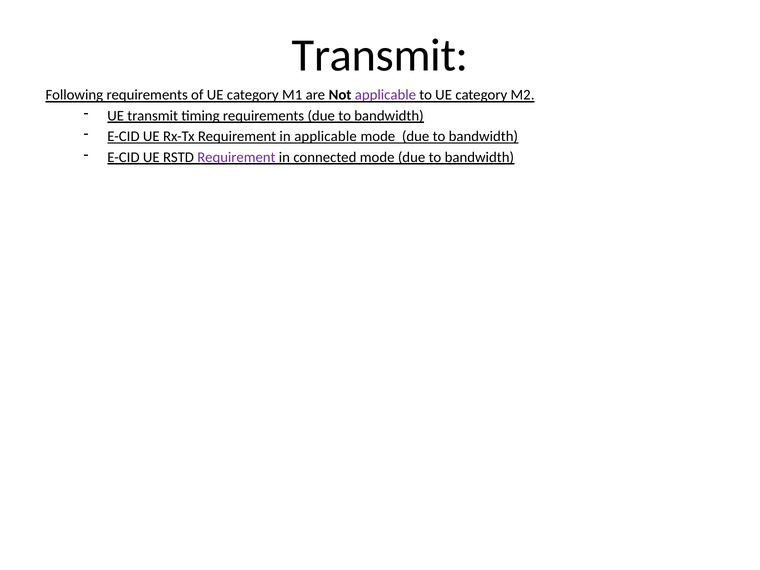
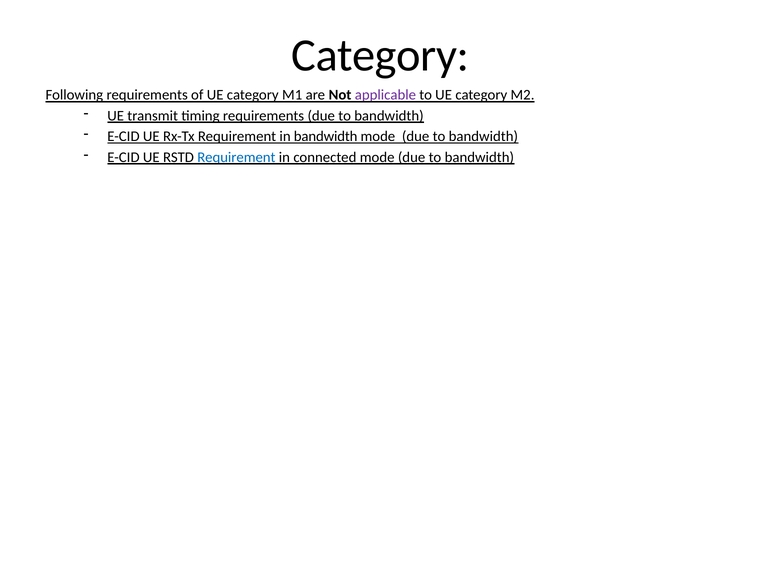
Transmit: Transmit -> Category (380, 55)
in applicable: applicable -> bandwidth (326, 137)
Requirement colour: purple -> blue (236, 157)
